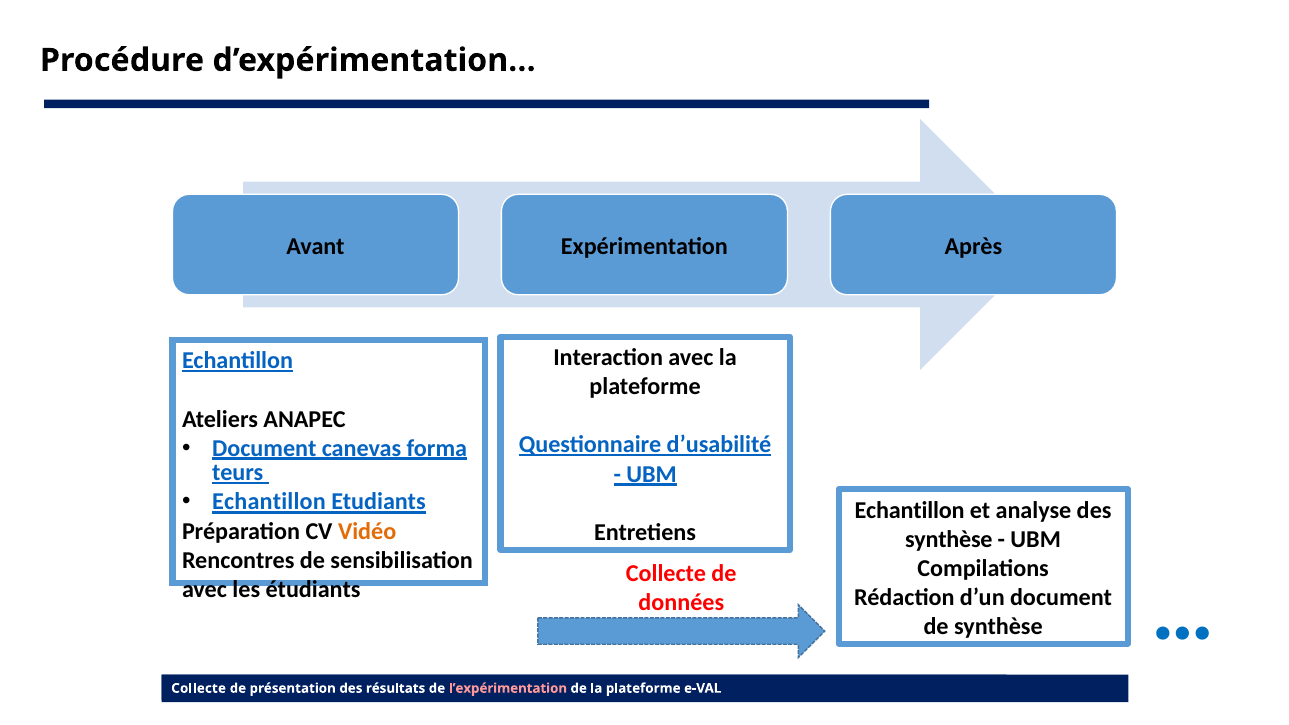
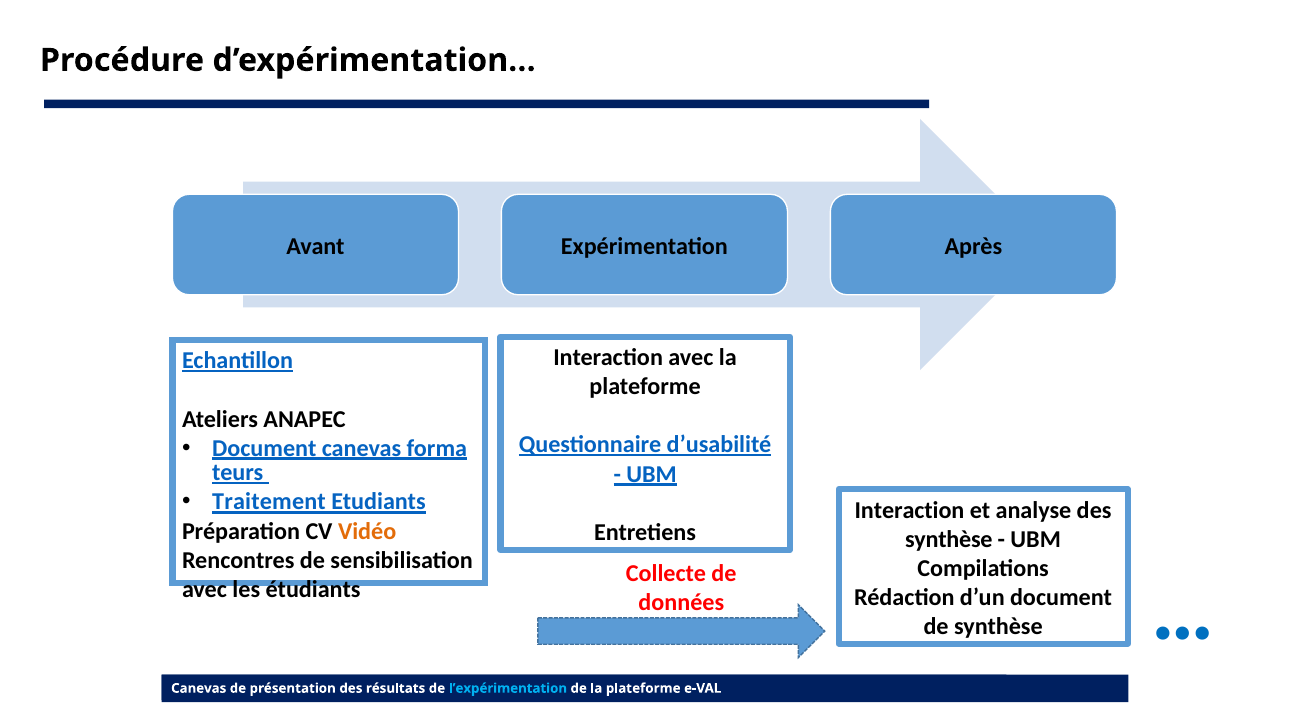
Echantillon: Echantillon -> Traitement (269, 502)
Echantillon: Echantillon -> Interaction (910, 510)
Collecte: Collecte -> Canevas (199, 688)
l’expérimentation colour: pink -> light blue (508, 688)
